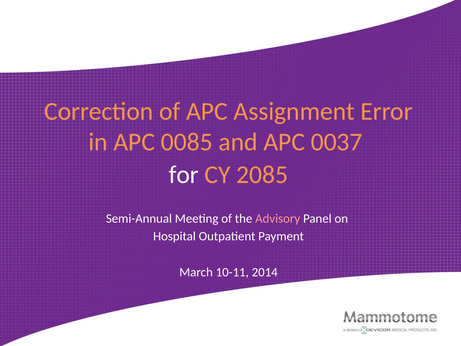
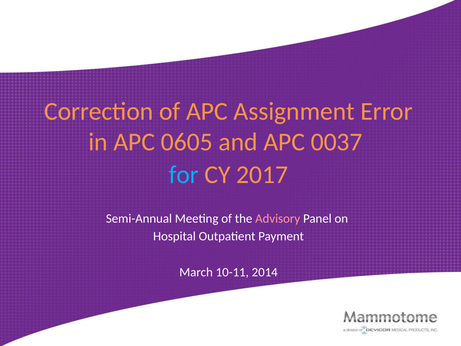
0085: 0085 -> 0605 (187, 142)
for colour: white -> light blue (184, 175)
2085: 2085 -> 2017 (262, 175)
